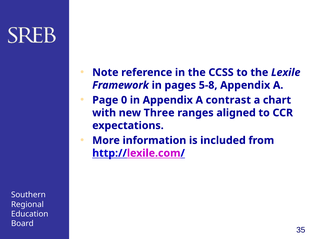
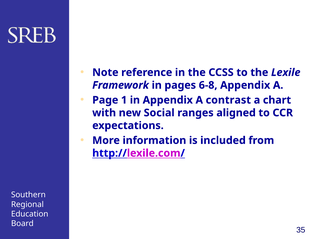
5-8: 5-8 -> 6-8 (208, 85)
0: 0 -> 1 (124, 100)
Three: Three -> Social (159, 113)
